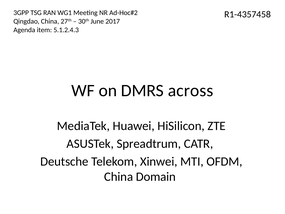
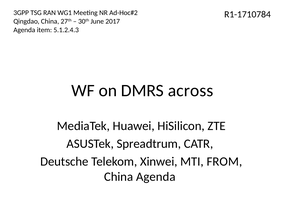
R1-4357458: R1-4357458 -> R1-1710784 (247, 14)
OFDM: OFDM -> FROM (224, 161)
China Domain: Domain -> Agenda (156, 176)
